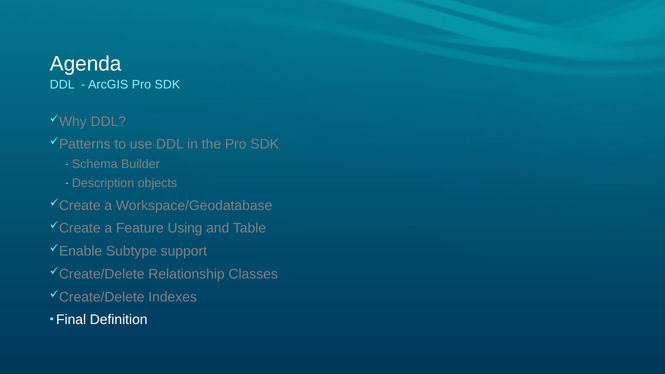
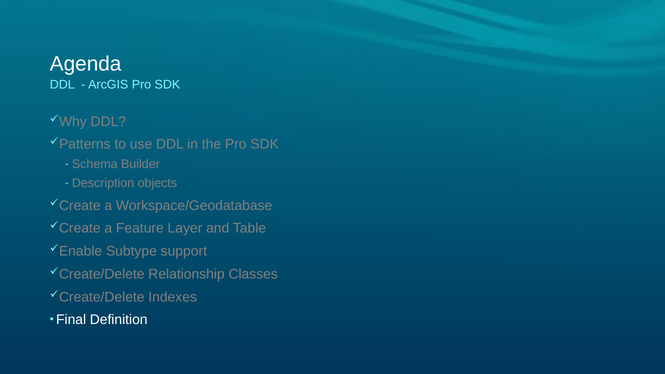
Using: Using -> Layer (185, 228)
